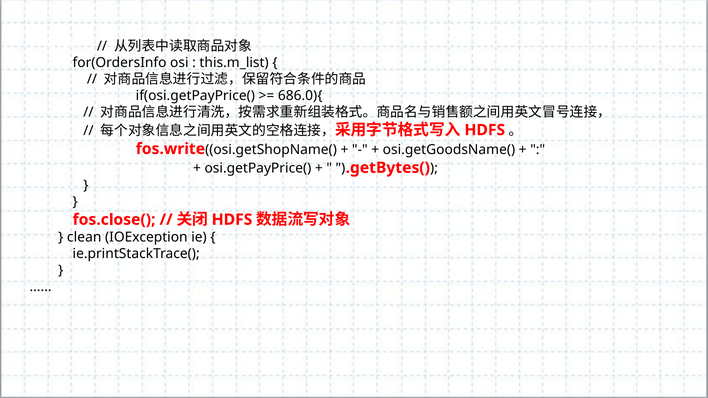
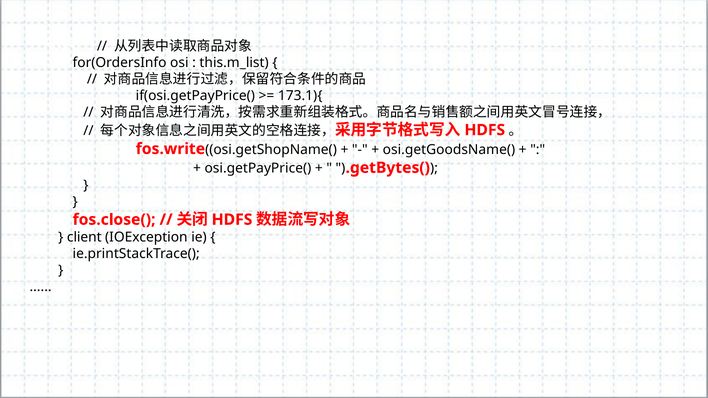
686.0){: 686.0){ -> 173.1){ (300, 96)
clean: clean -> client (84, 237)
